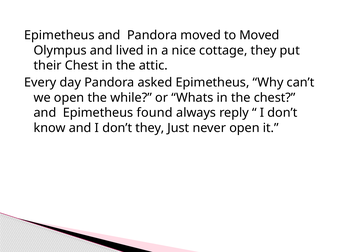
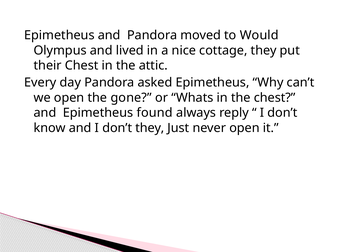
to Moved: Moved -> Would (259, 35)
while: while -> gone (131, 98)
